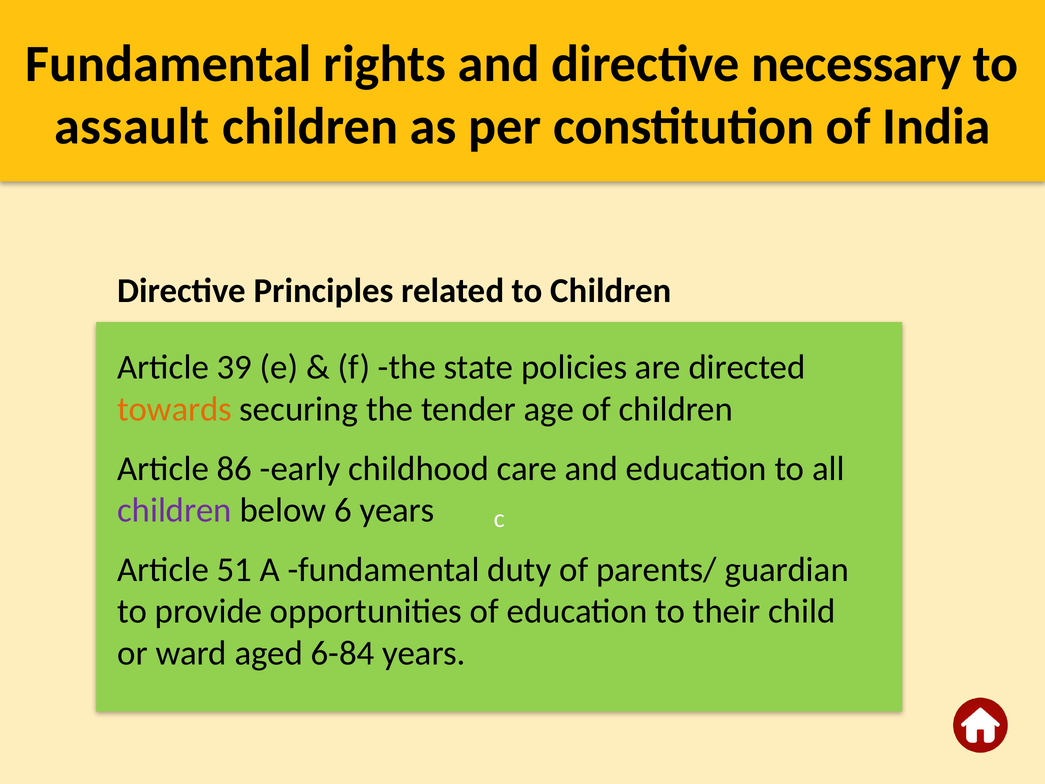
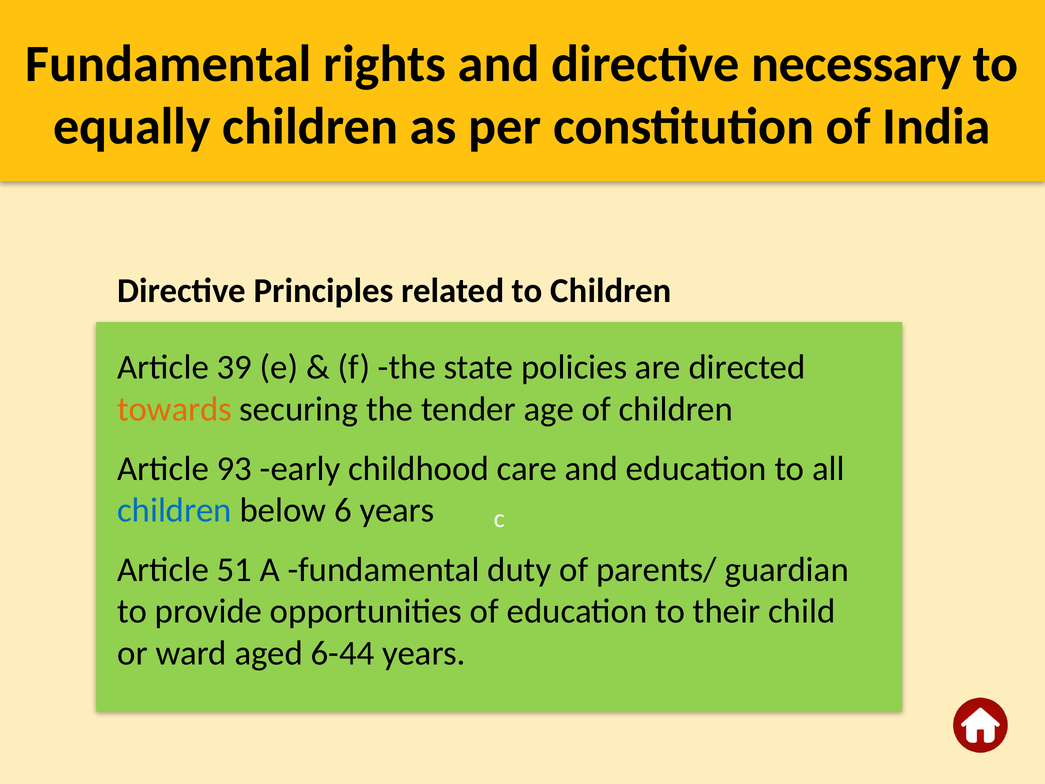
assault: assault -> equally (132, 127)
86: 86 -> 93 (234, 468)
children colour: purple -> blue (175, 510)
6-84: 6-84 -> 6-44 (343, 653)
